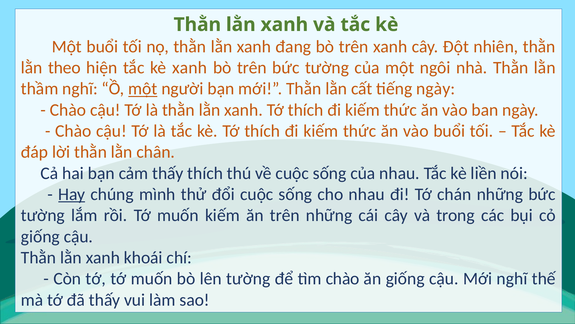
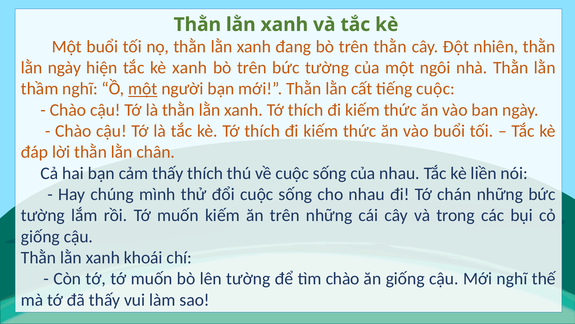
trên xanh: xanh -> thằn (390, 47)
lằn theo: theo -> ngày (64, 68)
tiếng ngày: ngày -> cuộc (436, 89)
Hay underline: present -> none (72, 194)
